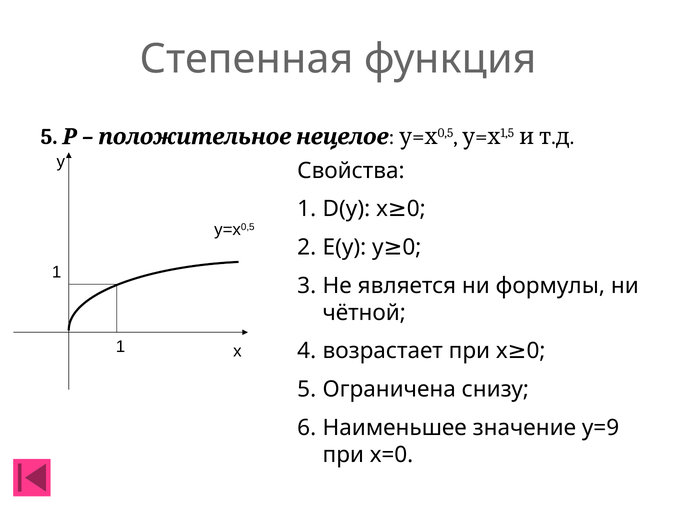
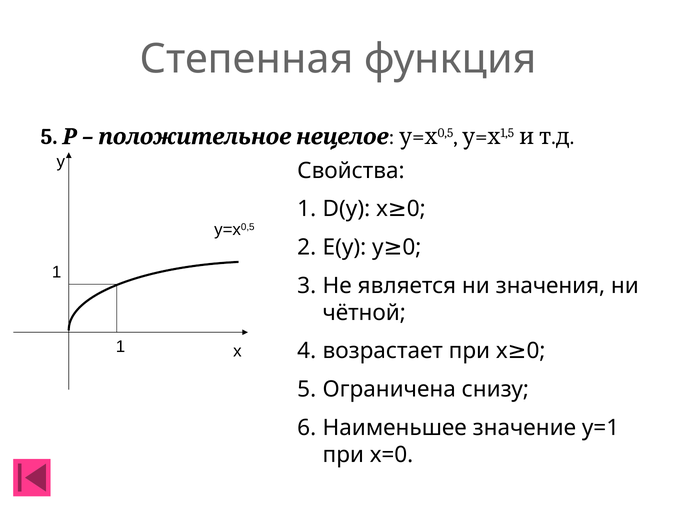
формулы: формулы -> значения (550, 286)
у=9: у=9 -> у=1 (601, 428)
